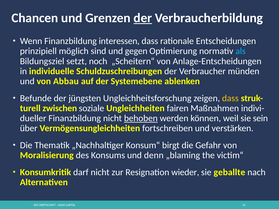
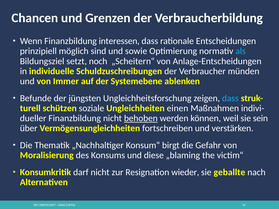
der underline: present -> none (143, 18)
gegen: gegen -> sowie (136, 51)
Abbau: Abbau -> Immer (66, 81)
dass colour: yellow -> light blue (230, 98)
zwischen: zwischen -> schützen (60, 108)
fairen: fairen -> einen (178, 108)
denn: denn -> diese (154, 155)
